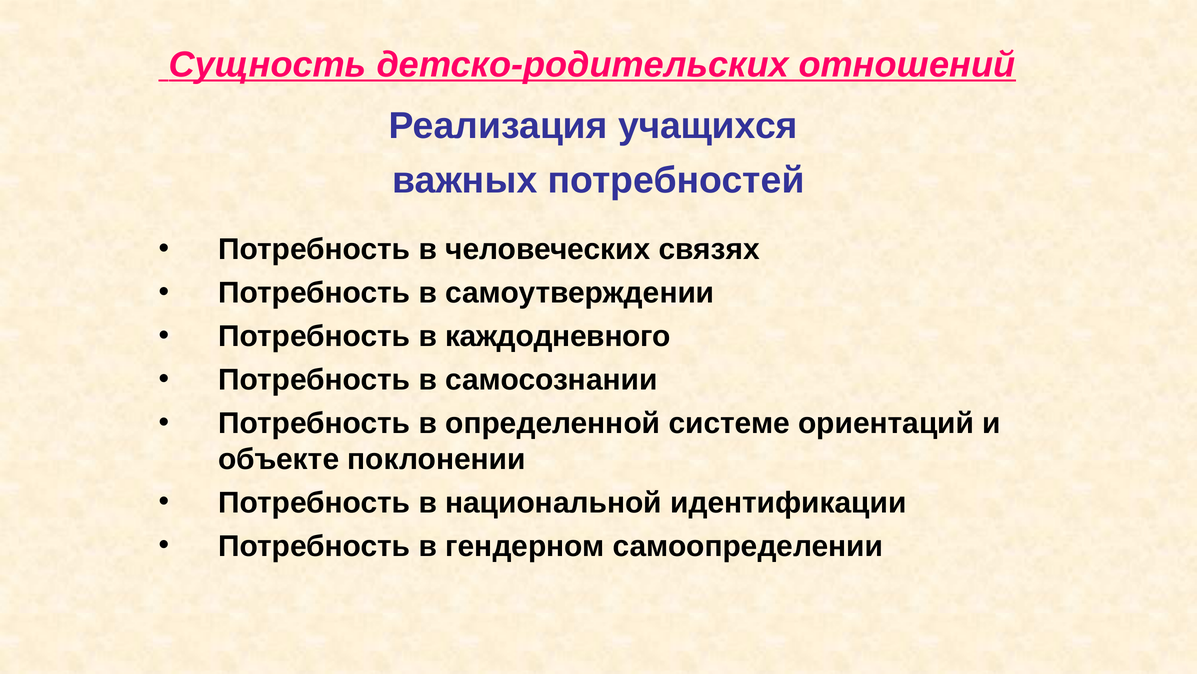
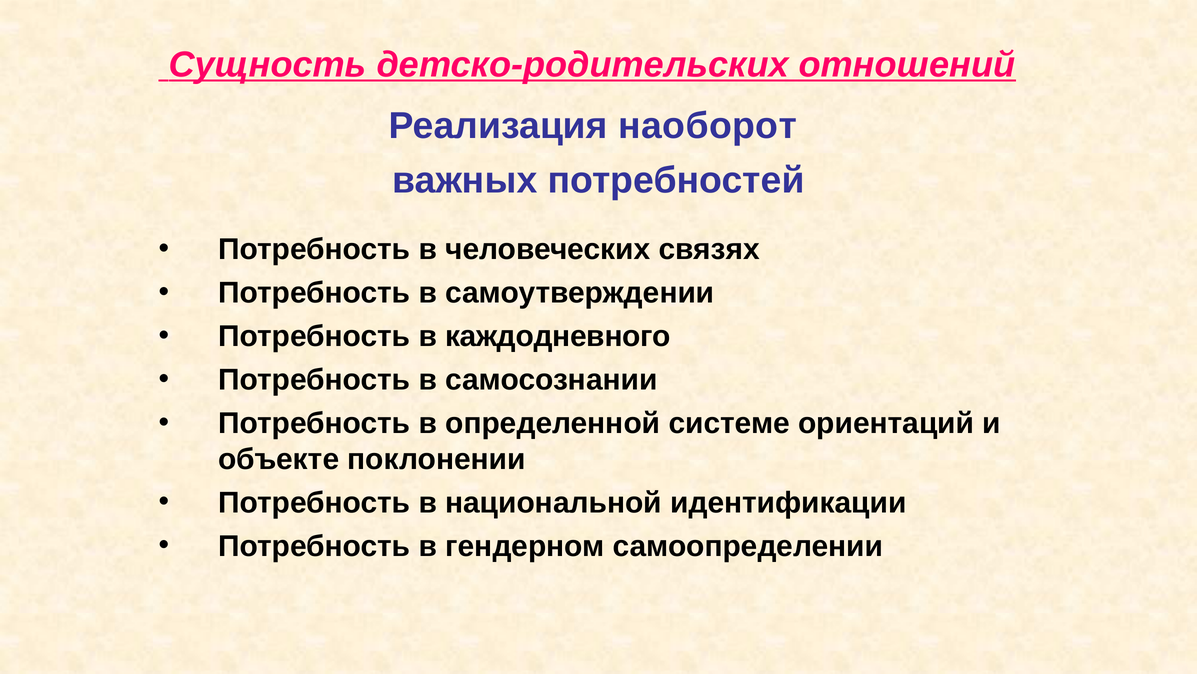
учащихся: учащихся -> наоборот (708, 126)
